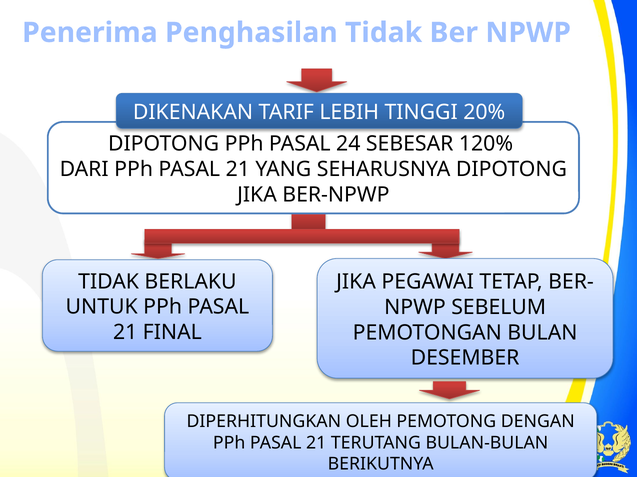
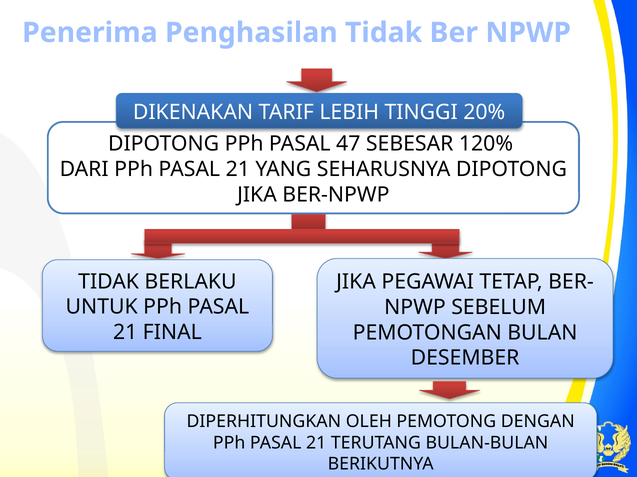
24: 24 -> 47 (348, 144)
